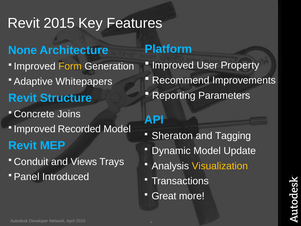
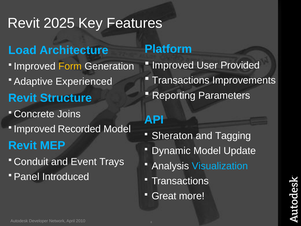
2015: 2015 -> 2025 (59, 23)
None: None -> Load (22, 50)
Property: Property -> Provided (240, 65)
Recommend: Recommend -> Transactions (181, 80)
Whitepapers: Whitepapers -> Experienced (84, 81)
Views: Views -> Event (84, 162)
Visualization colour: yellow -> light blue (220, 166)
